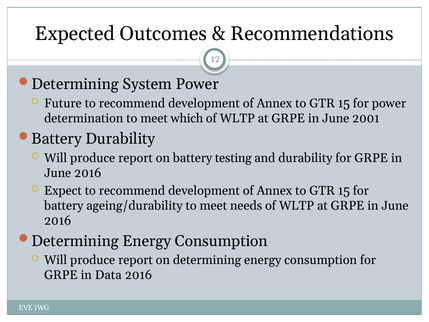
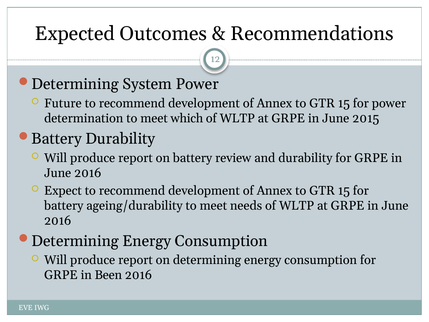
2001: 2001 -> 2015 (366, 118)
testing: testing -> review (233, 158)
Data: Data -> Been (108, 275)
